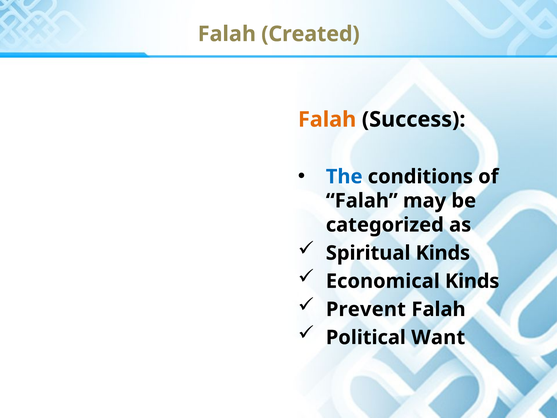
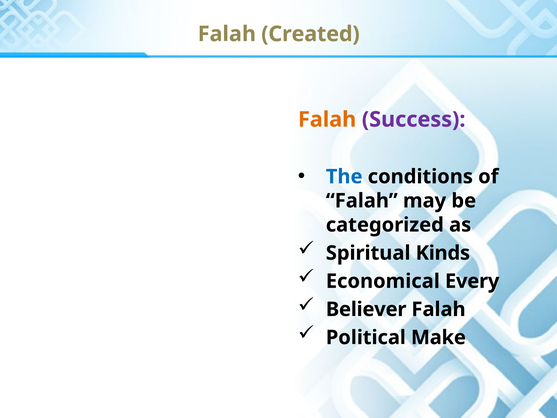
Success colour: black -> purple (414, 119)
Economical Kinds: Kinds -> Every (472, 281)
Prevent: Prevent -> Believer (366, 309)
Want: Want -> Make (438, 337)
